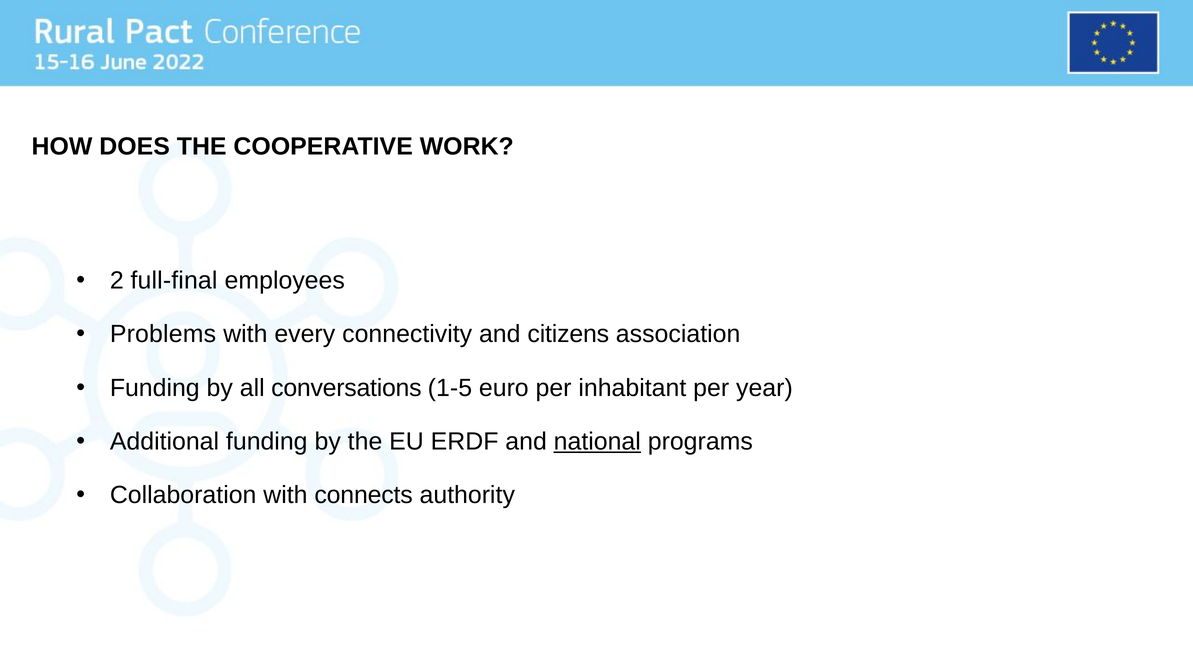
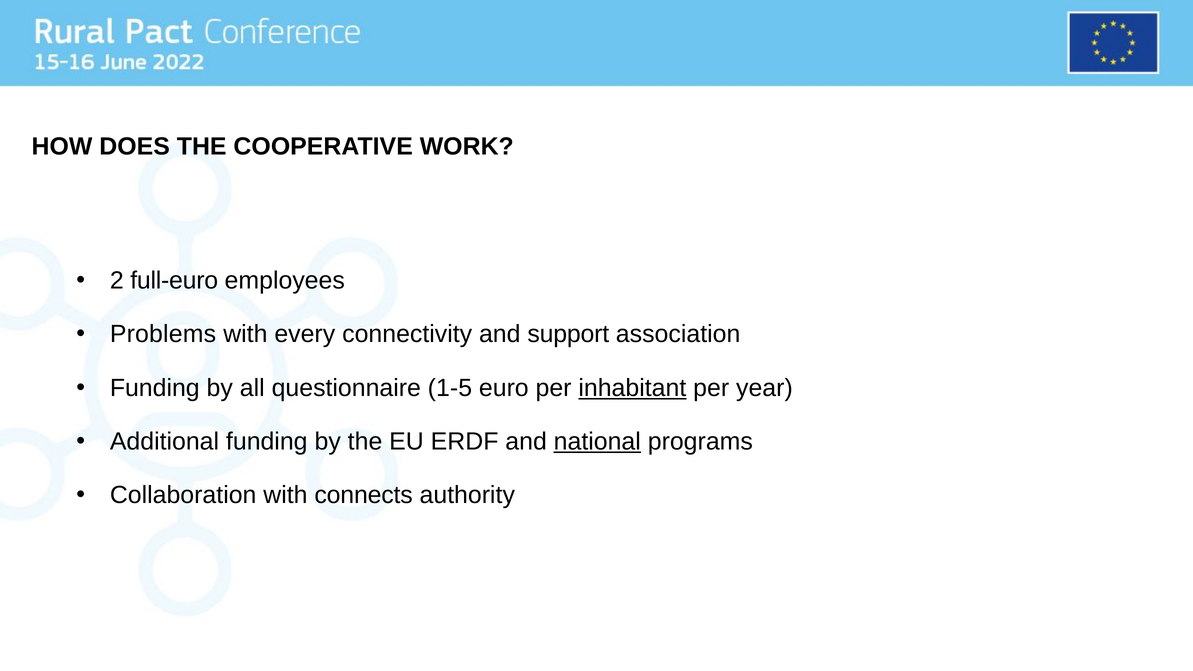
full-final: full-final -> full-euro (174, 281)
citizens: citizens -> support (568, 334)
conversations: conversations -> questionnaire (346, 388)
inhabitant underline: none -> present (632, 388)
